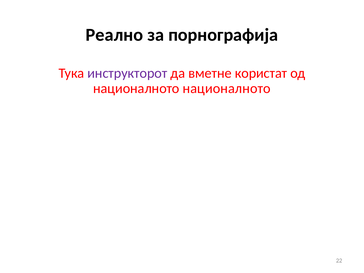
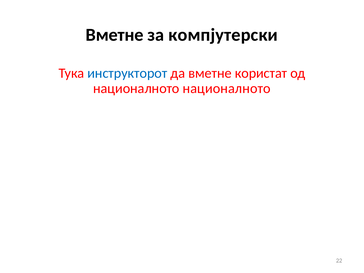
Реално: Реално -> Вметне (115, 35)
порнографија: порнографија -> компјутерски (223, 35)
инструкторот colour: purple -> blue (127, 73)
